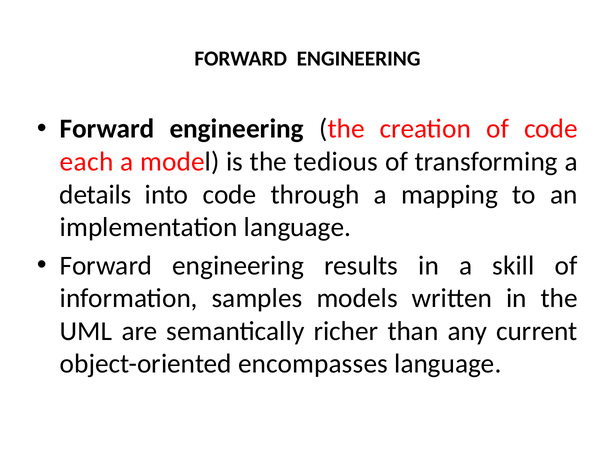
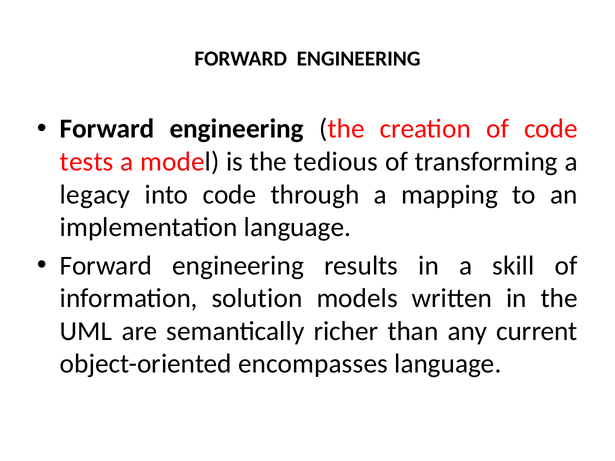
each: each -> tests (87, 162)
details: details -> legacy (95, 195)
samples: samples -> solution (257, 299)
